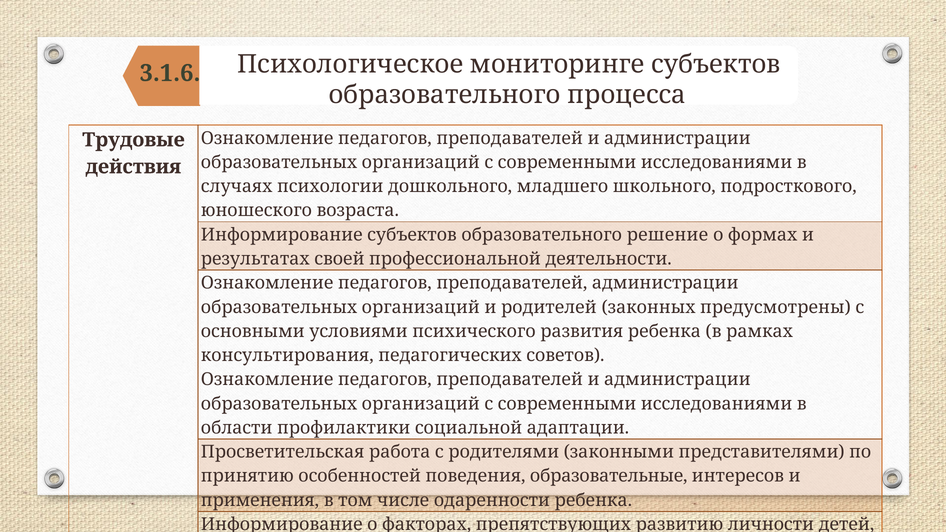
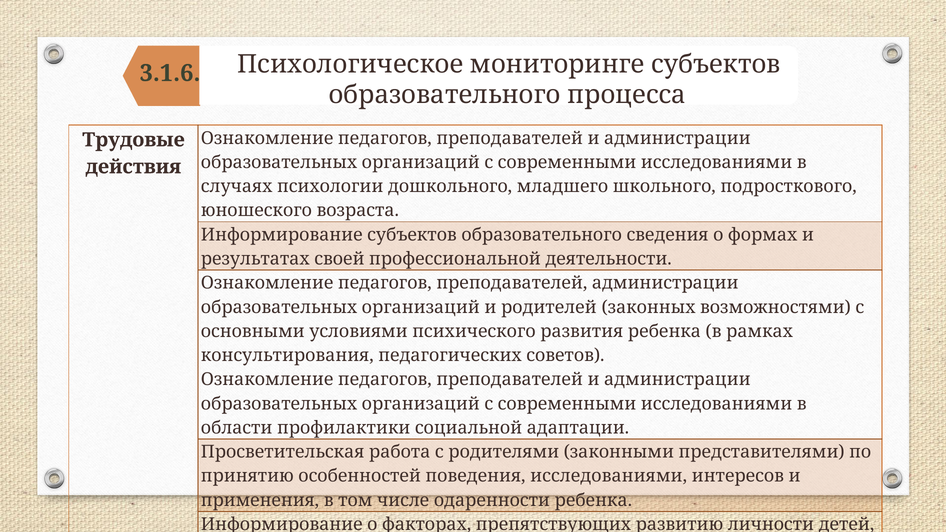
решение: решение -> сведения (668, 235)
предусмотрены: предусмотрены -> возможностями (775, 307)
поведения образовательные: образовательные -> исследованиями (609, 476)
